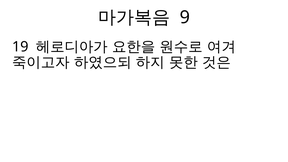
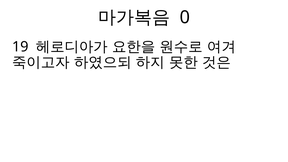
9: 9 -> 0 (185, 17)
